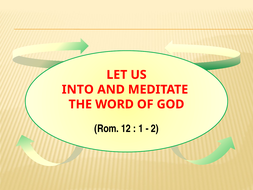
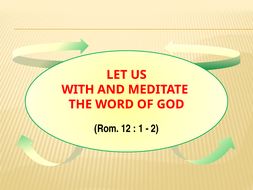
INTO: INTO -> WITH (78, 89)
